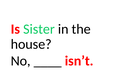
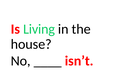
Sister: Sister -> Living (39, 29)
